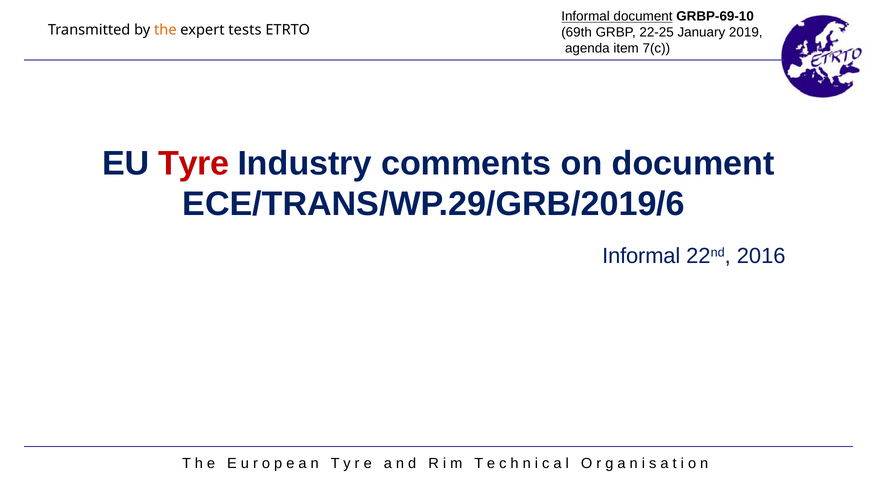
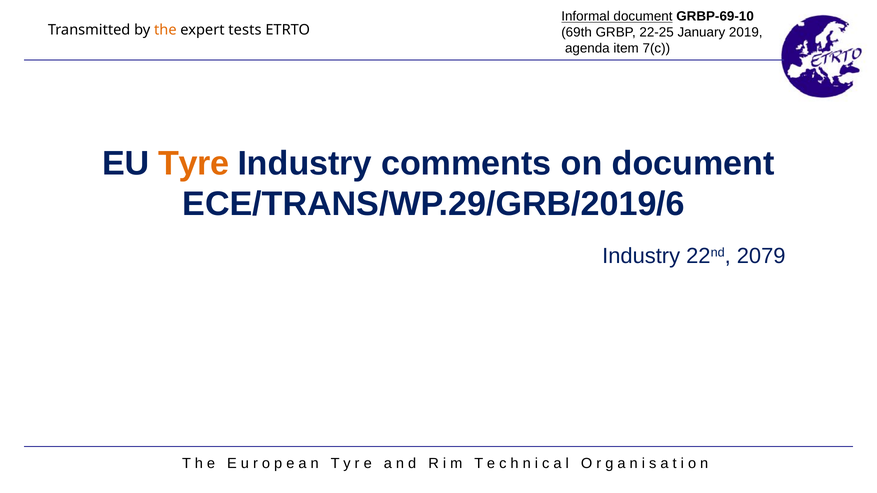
Tyre colour: red -> orange (194, 163)
Informal: Informal -> Industry (641, 256)
2016: 2016 -> 2079 (761, 256)
